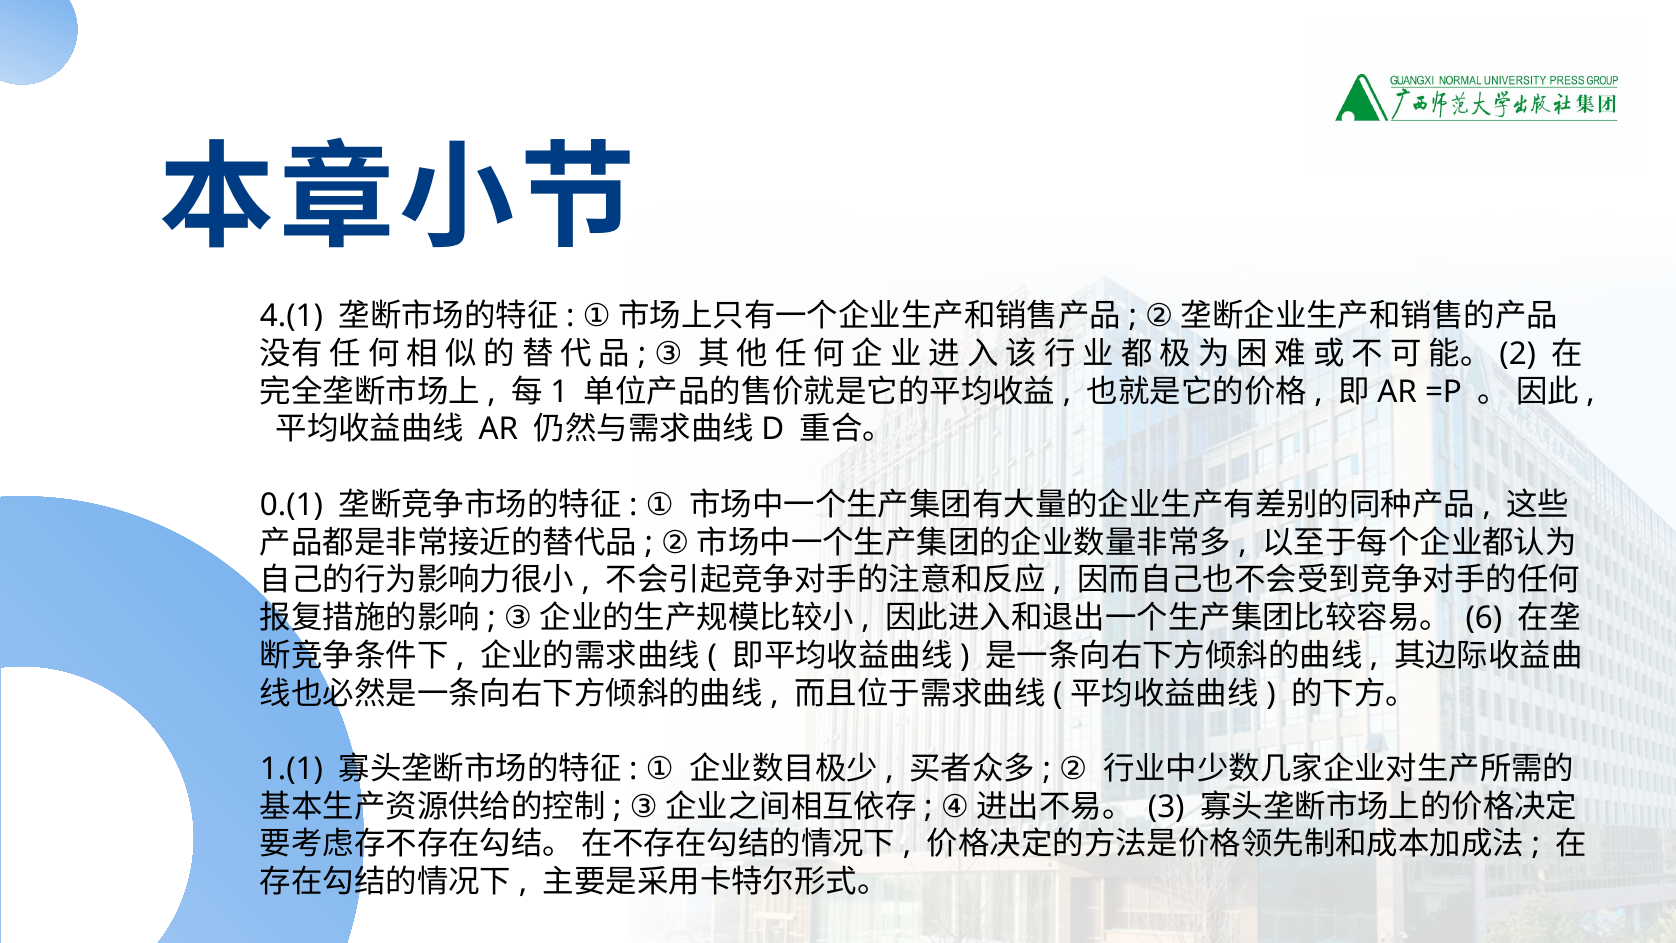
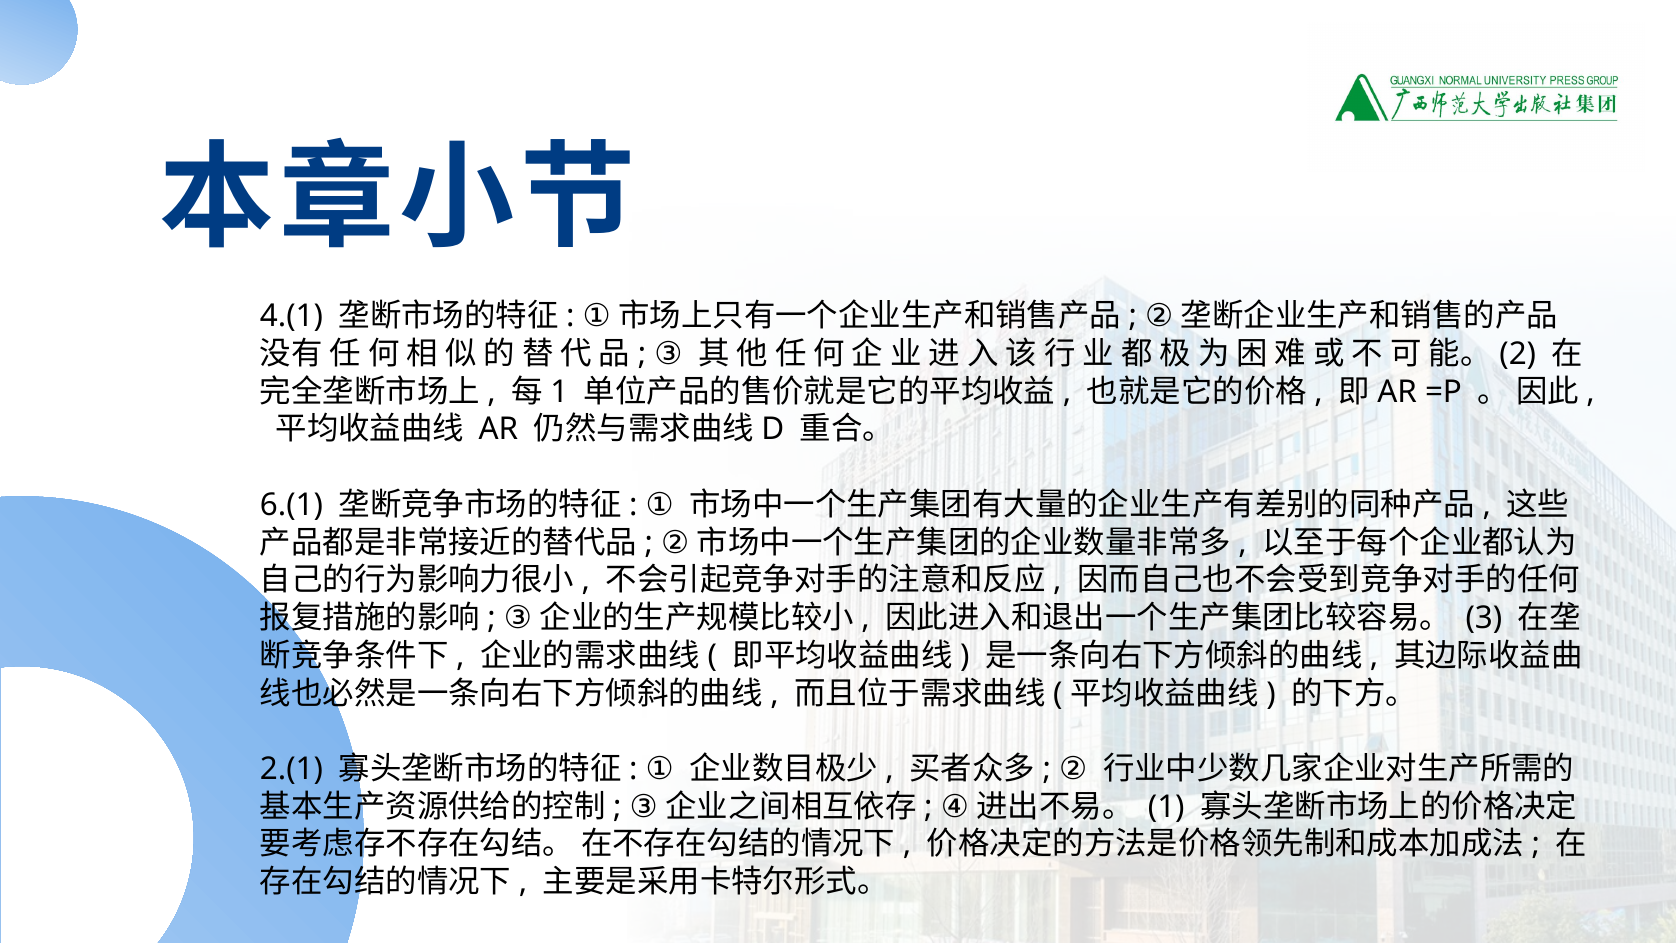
0.(1: 0.(1 -> 6.(1 (291, 505)
6: 6 -> 3 (1484, 618)
1.(1: 1.(1 -> 2.(1 (291, 769)
3: 3 -> 1 (1166, 807)
